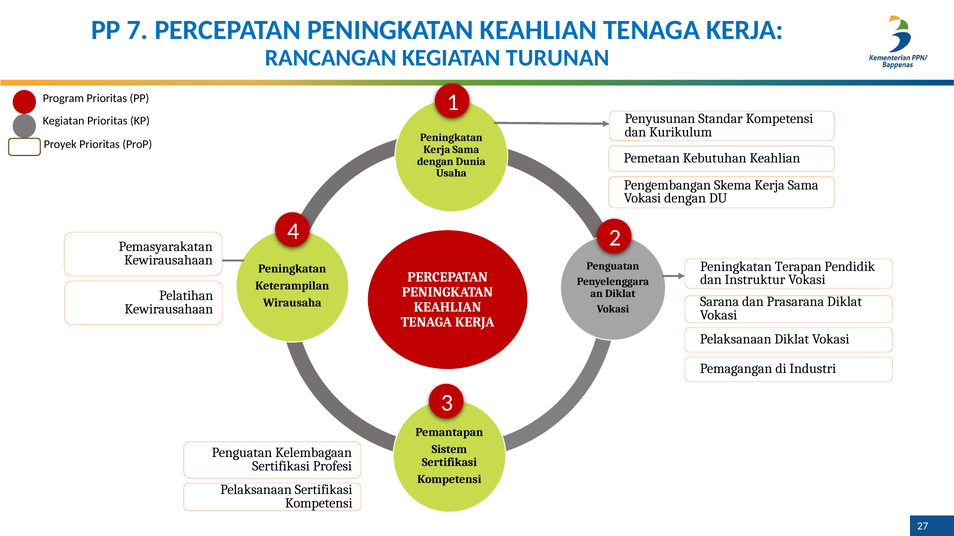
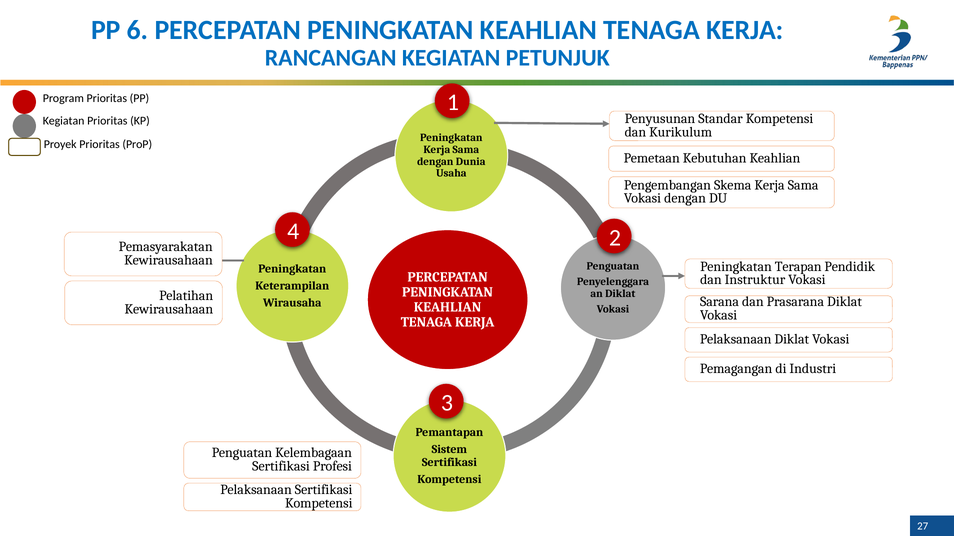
7: 7 -> 6 (138, 30)
TURUNAN: TURUNAN -> PETUNJUK (558, 58)
